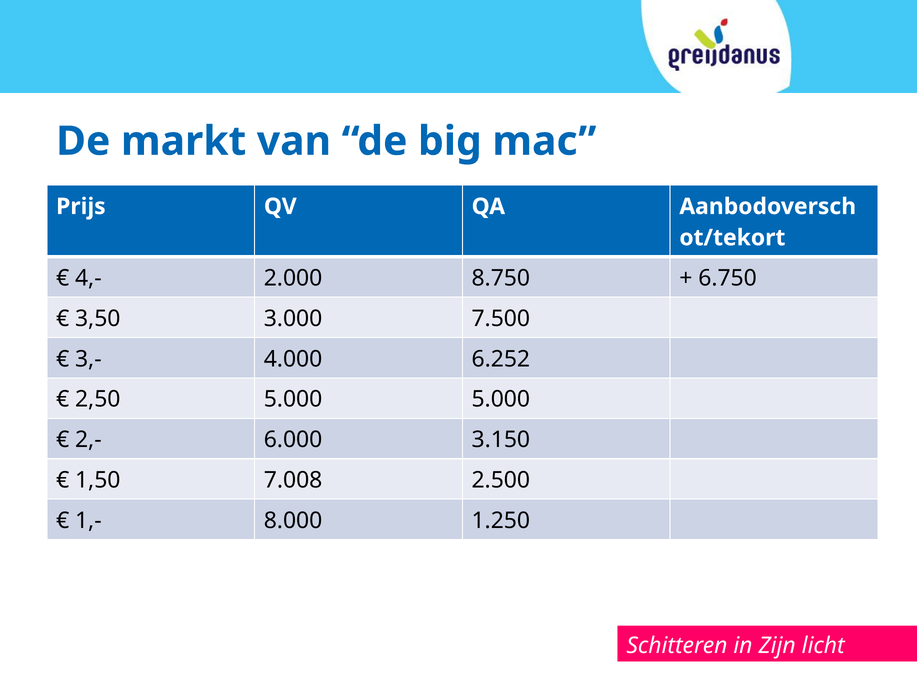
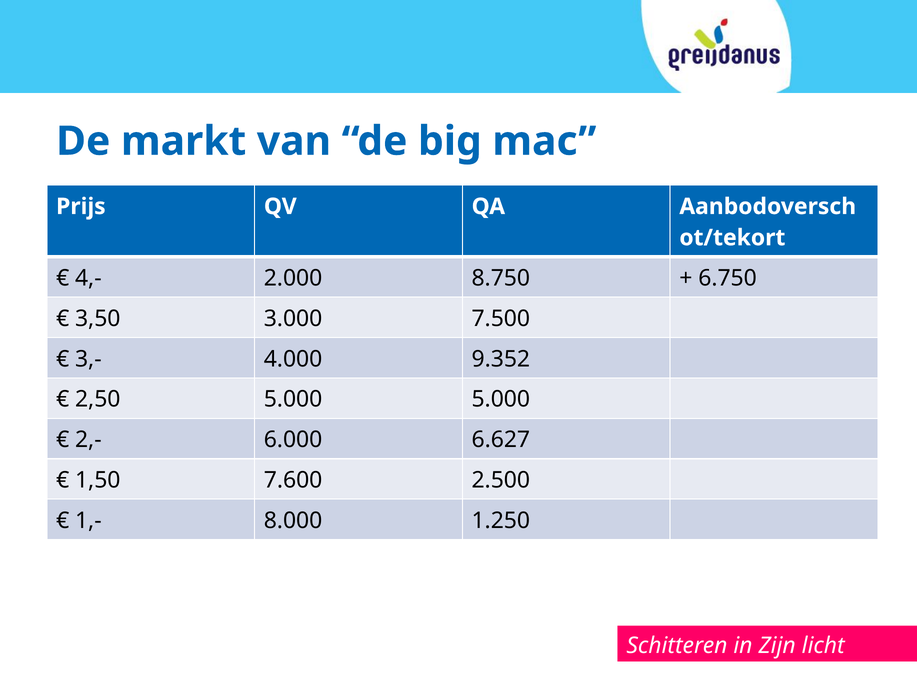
6.252: 6.252 -> 9.352 (501, 359)
3.150: 3.150 -> 6.627 (501, 440)
7.008: 7.008 -> 7.600 (293, 480)
